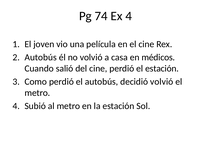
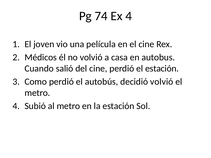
Autobús: Autobús -> Médicos (41, 57)
médicos: médicos -> autobus (158, 57)
